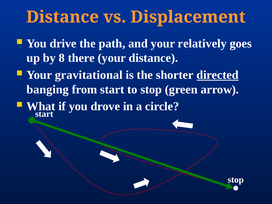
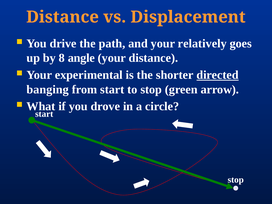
there: there -> angle (81, 58)
gravitational: gravitational -> experimental (89, 75)
